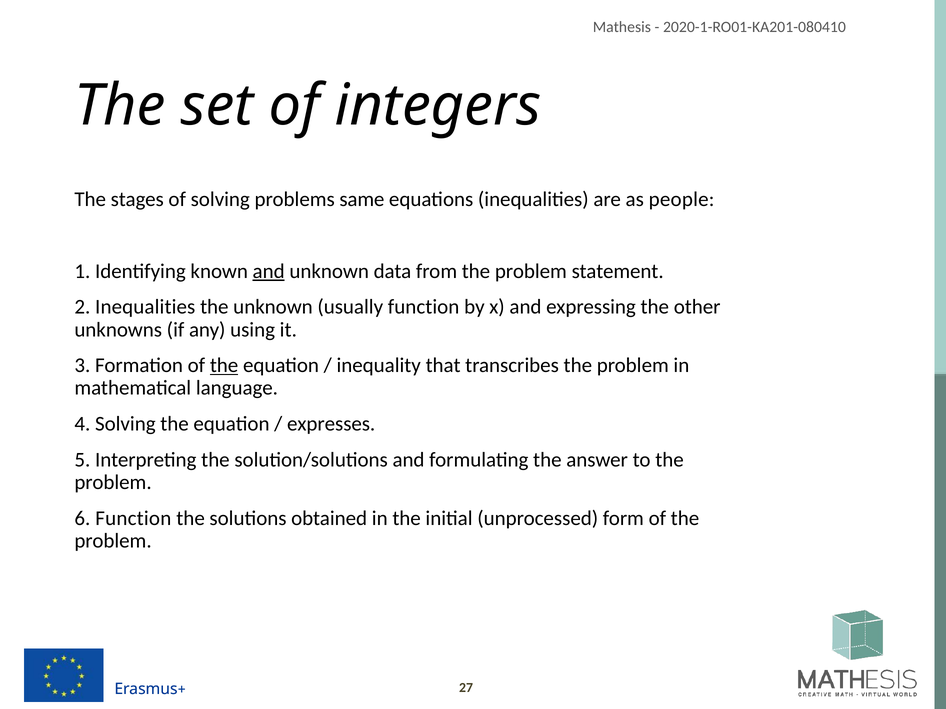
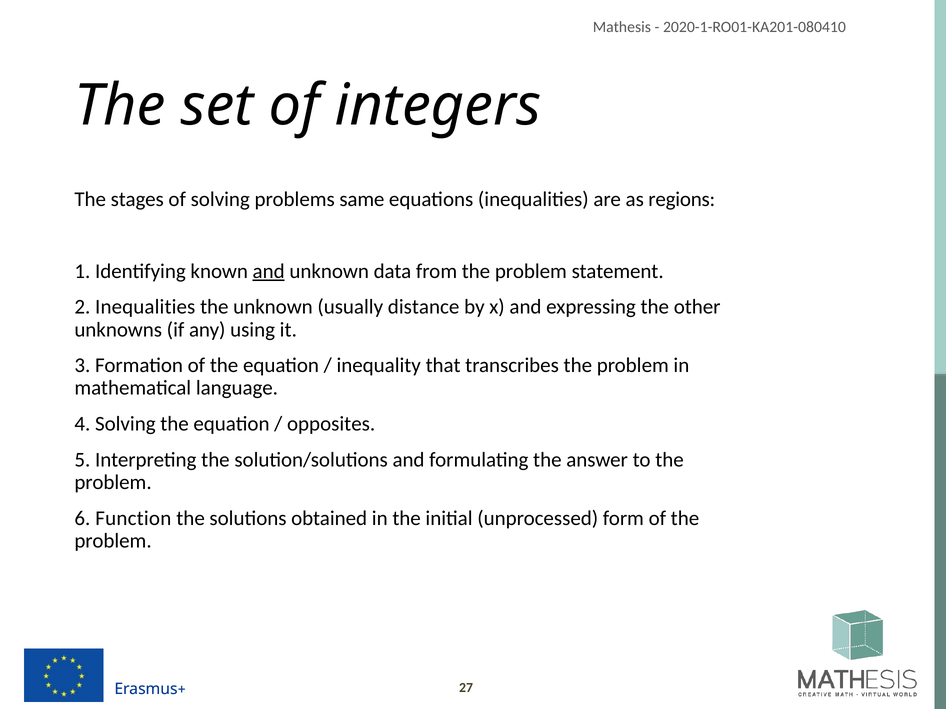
people: people -> regions (682, 200)
usually function: function -> distance (424, 307)
the underline: present -> none (224, 366)
expresses: expresses -> opposites (331, 424)
